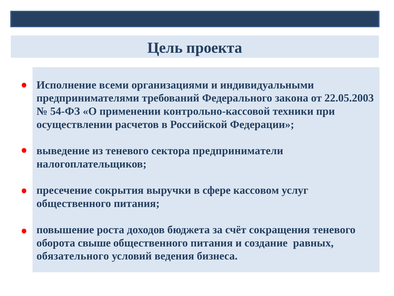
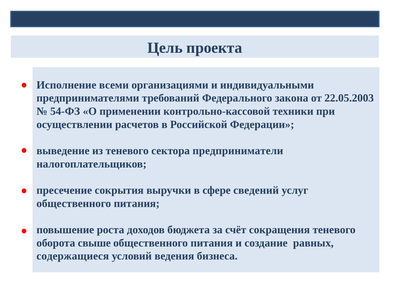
кассовом: кассовом -> сведений (256, 190)
обязательного: обязательного -> содержащиеся (73, 256)
